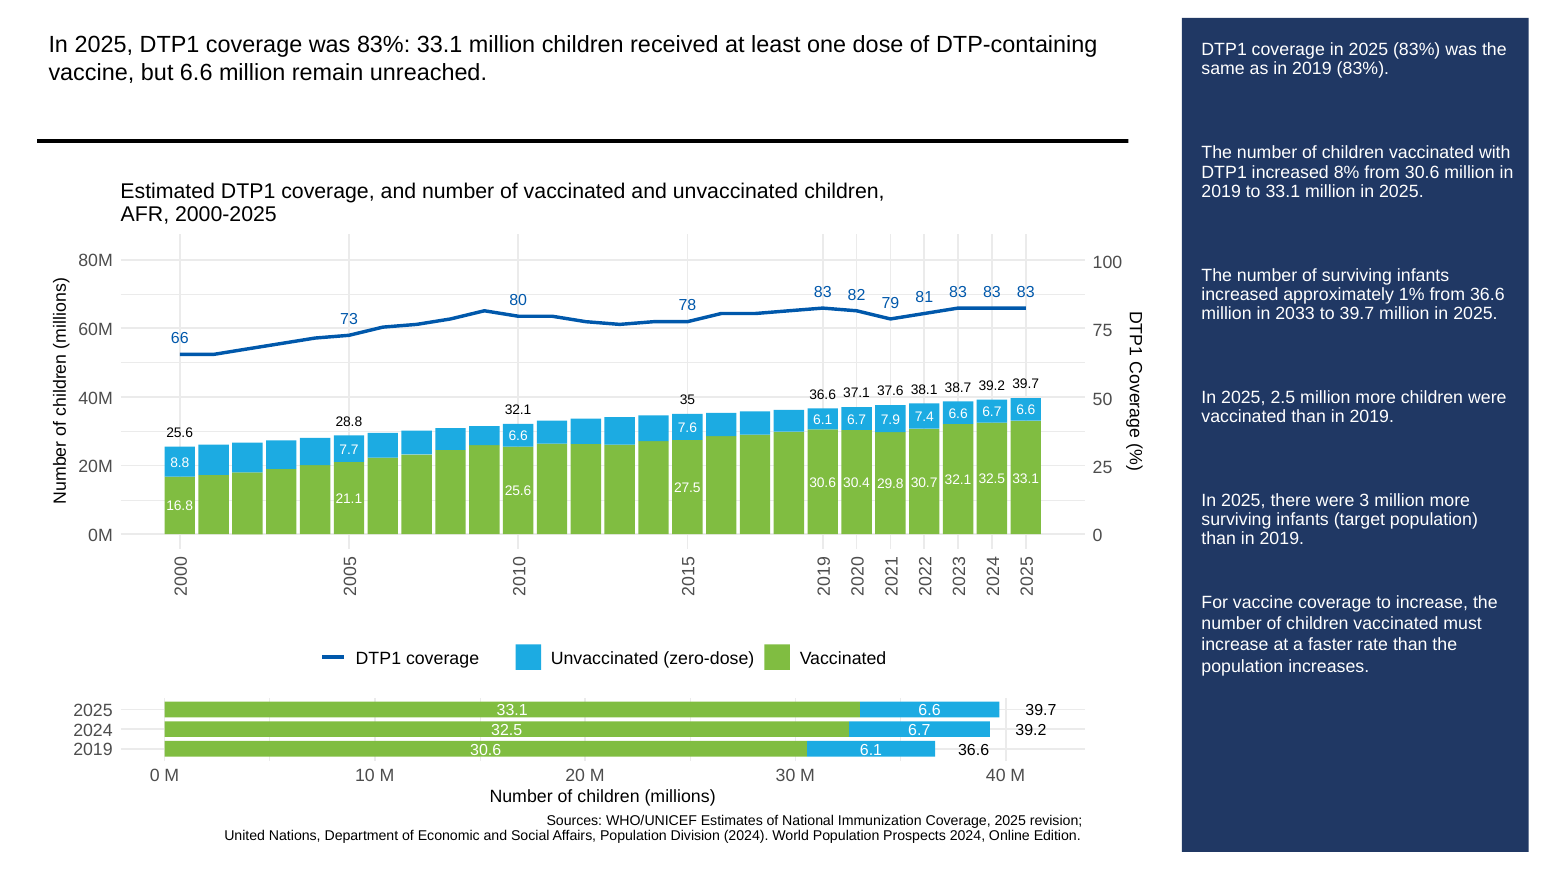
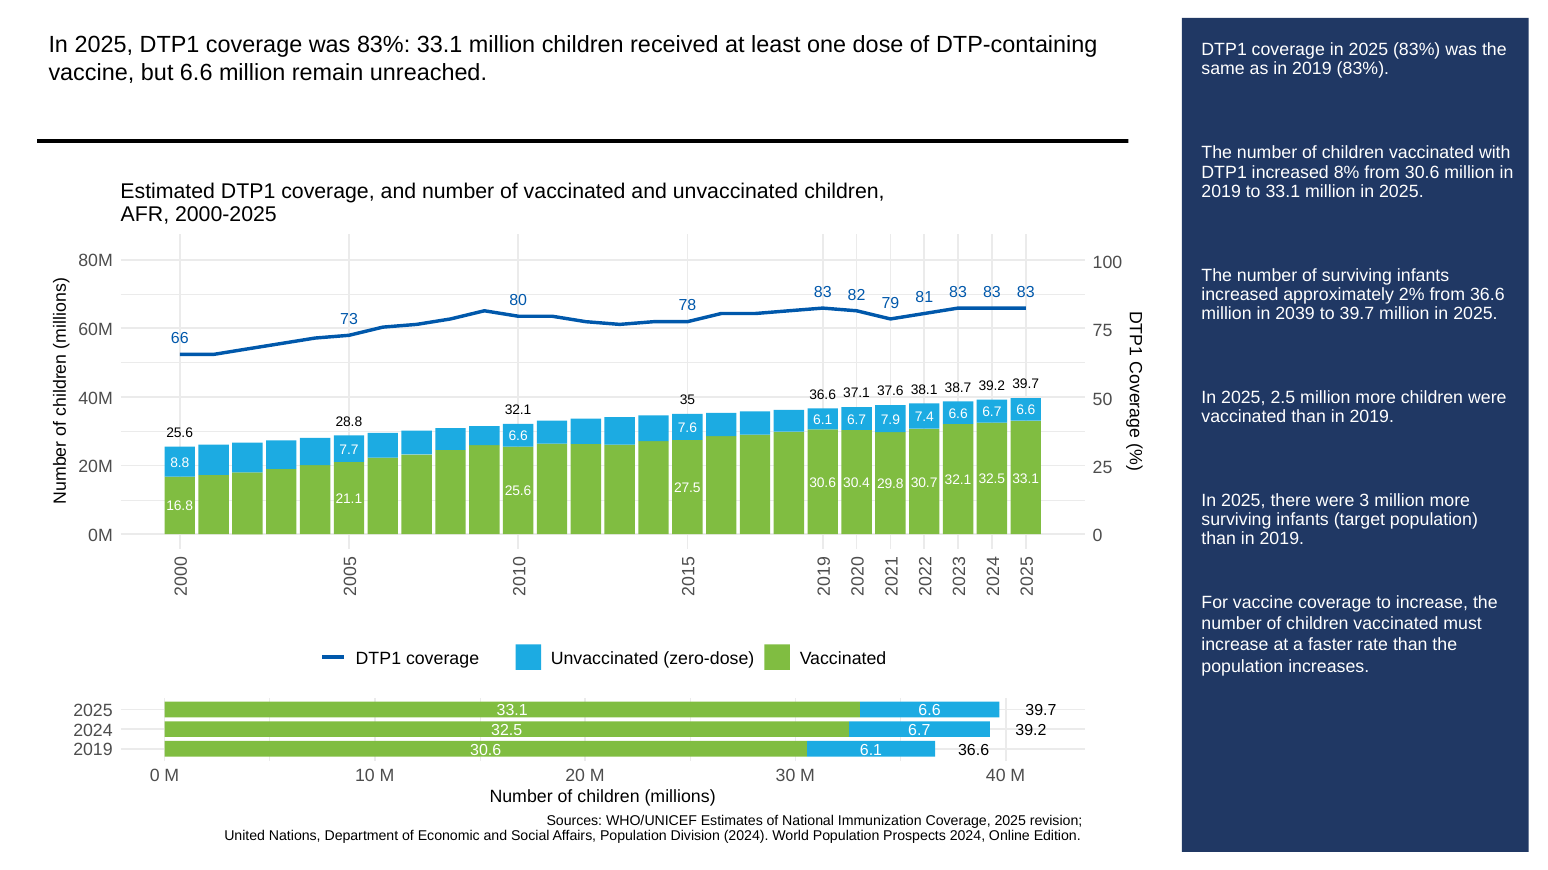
1%: 1% -> 2% (1412, 295)
2033: 2033 -> 2039 (1295, 314)
